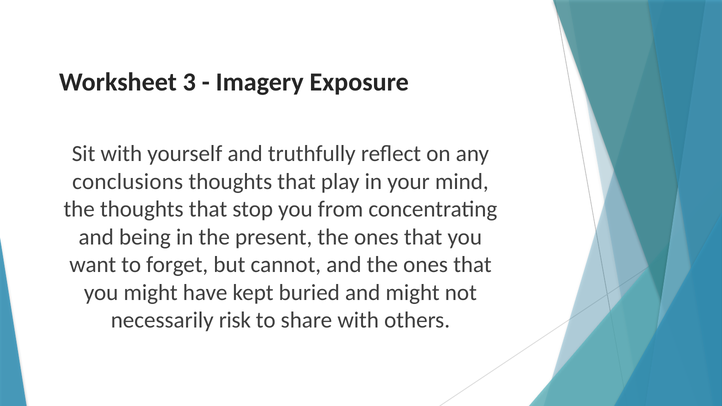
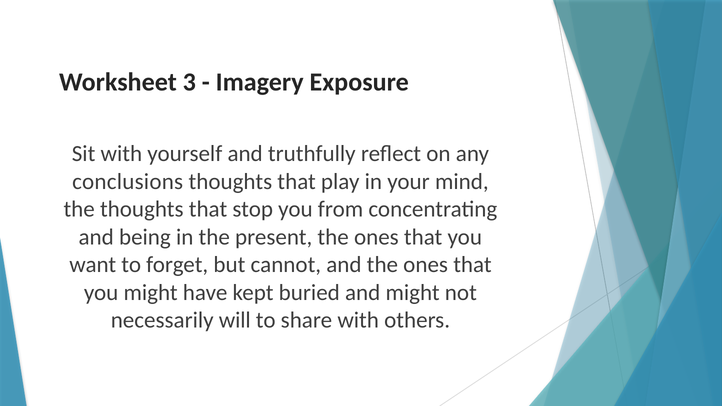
risk: risk -> will (235, 320)
